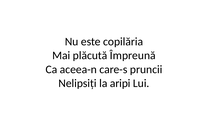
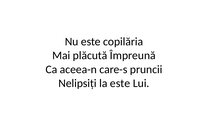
la aripi: aripi -> este (120, 83)
